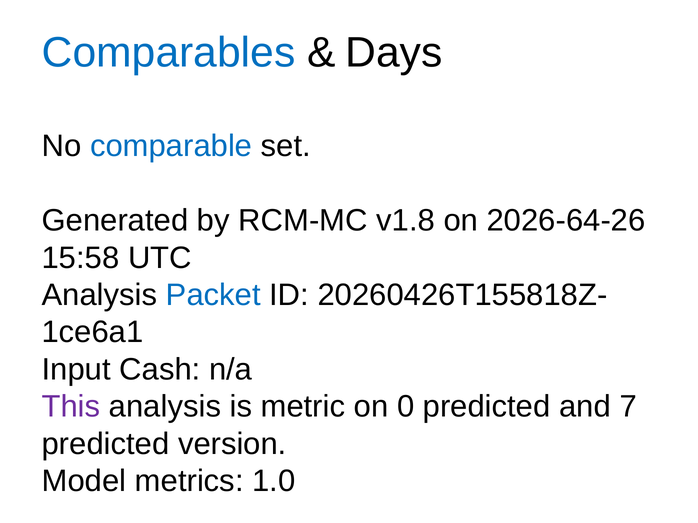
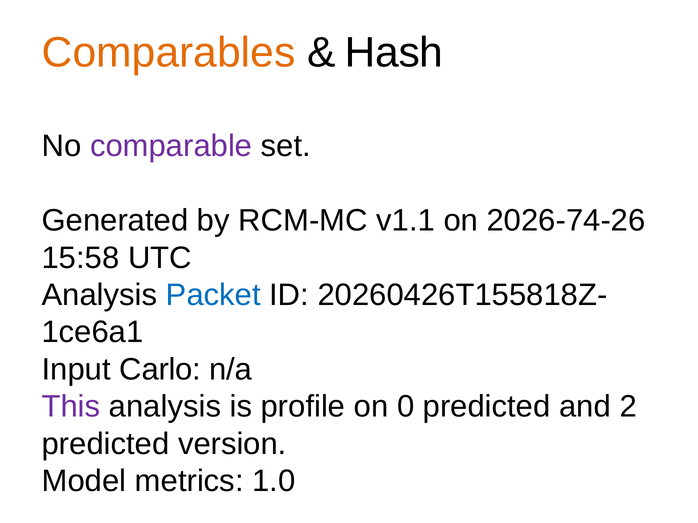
Comparables colour: blue -> orange (169, 53)
Days: Days -> Hash (394, 53)
comparable colour: blue -> purple (171, 146)
v1.8: v1.8 -> v1.1 (406, 221)
2026-64-26: 2026-64-26 -> 2026-74-26 (566, 221)
Cash: Cash -> Carlo (160, 370)
metric: metric -> profile (303, 407)
7: 7 -> 2 (628, 407)
